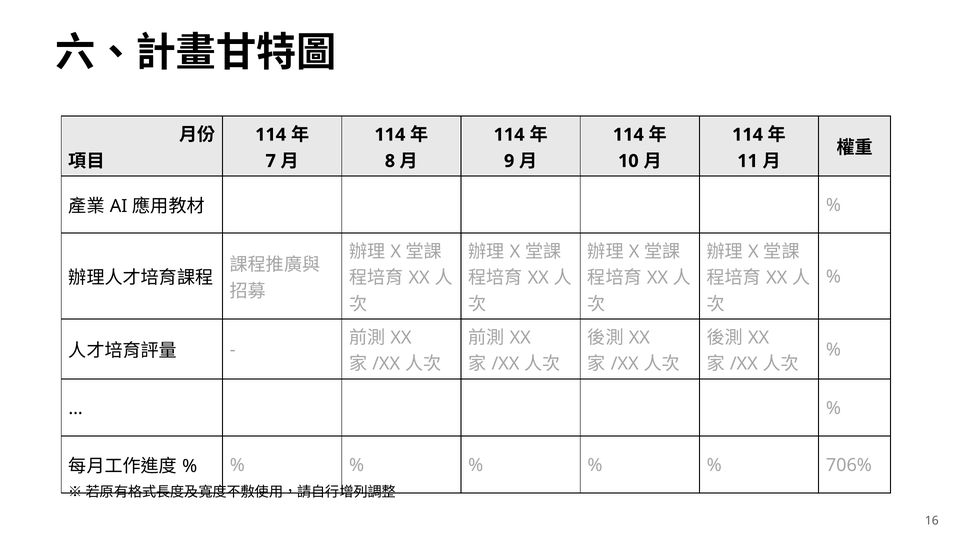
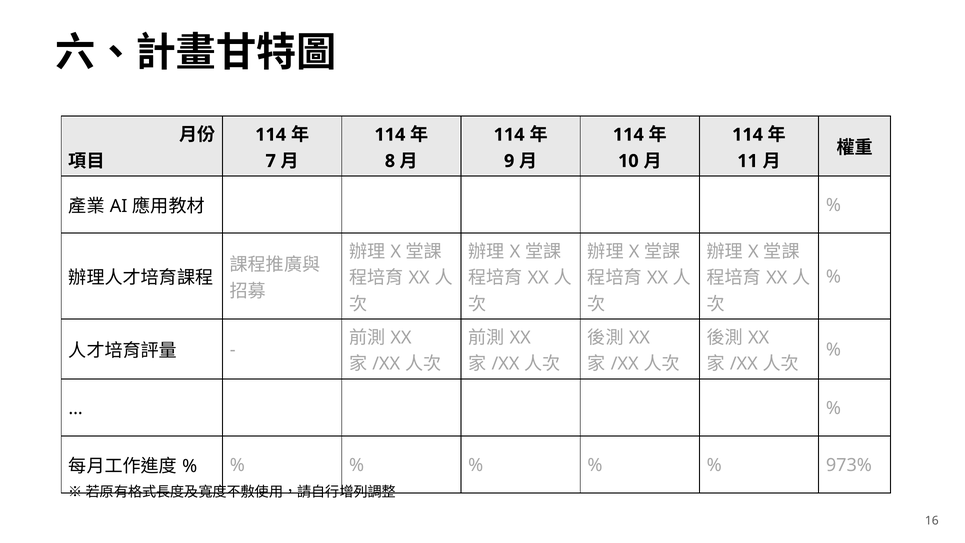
706%: 706% -> 973% (849, 465)
